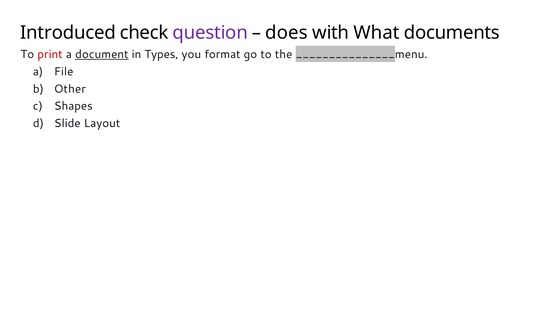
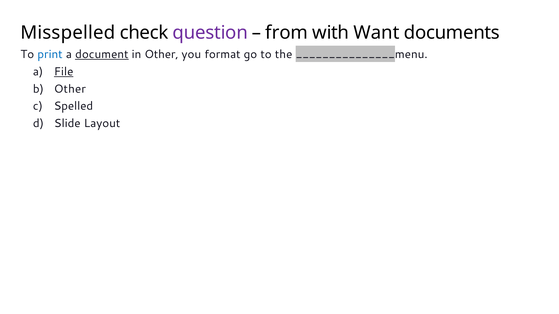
Introduced: Introduced -> Misspelled (68, 33)
does: does -> from (287, 33)
What: What -> Want (377, 33)
print colour: red -> blue (50, 54)
in Types: Types -> Other (161, 54)
File underline: none -> present (64, 72)
Shapes: Shapes -> Spelled (73, 106)
